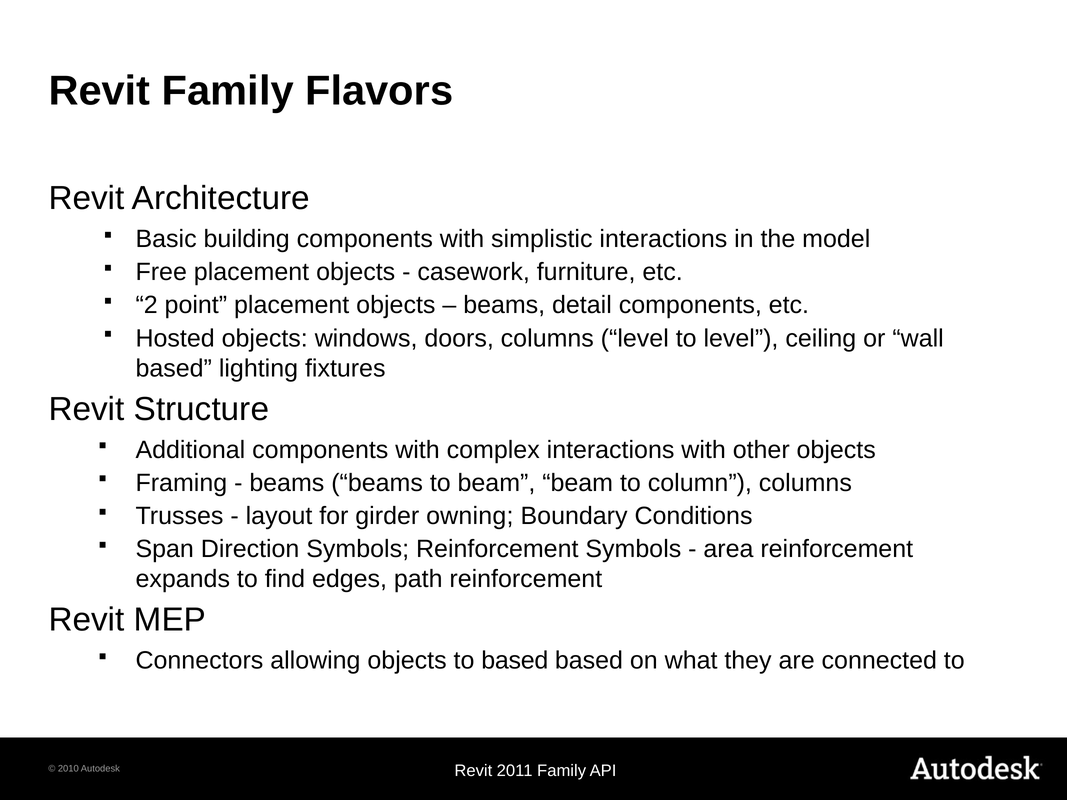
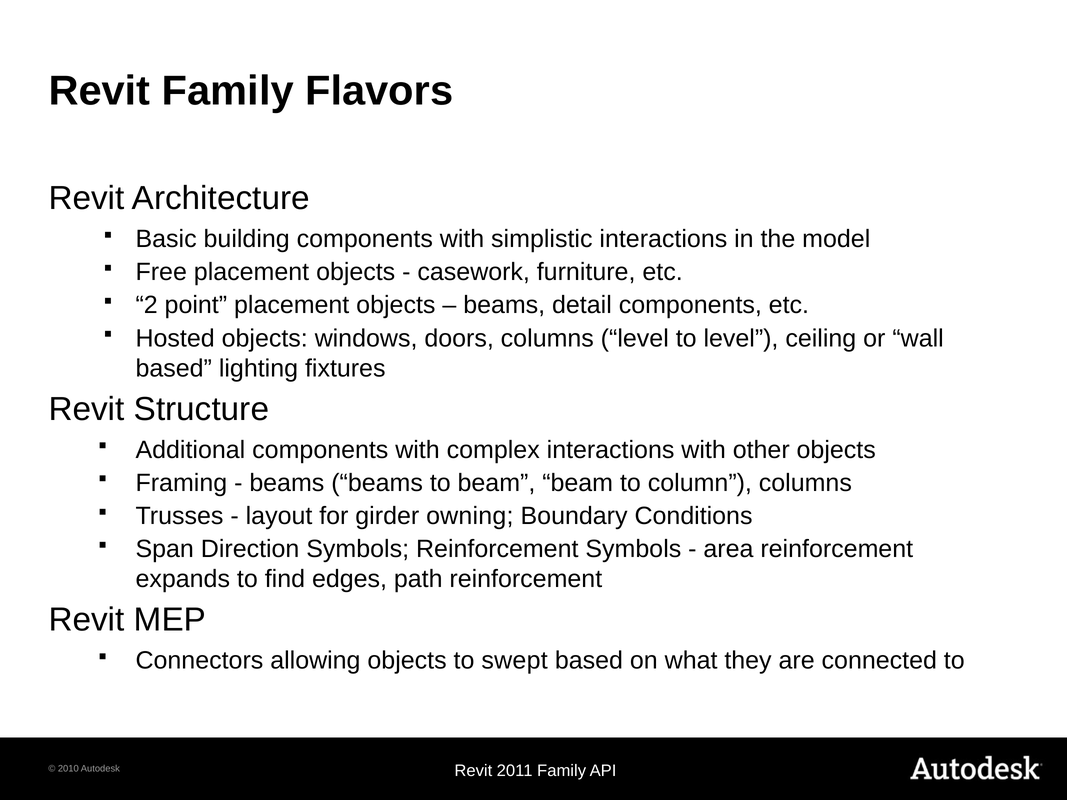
to based: based -> swept (515, 661)
